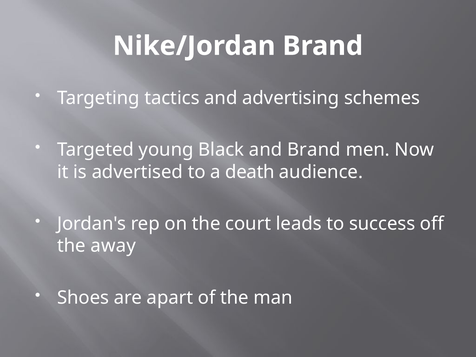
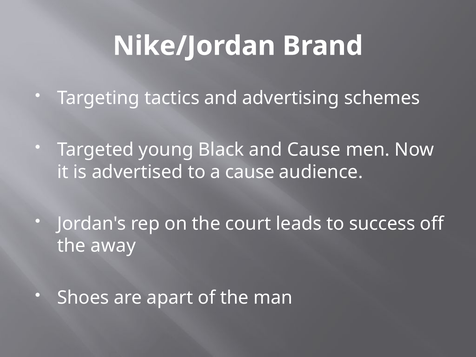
and Brand: Brand -> Cause (314, 150)
a death: death -> cause (250, 172)
